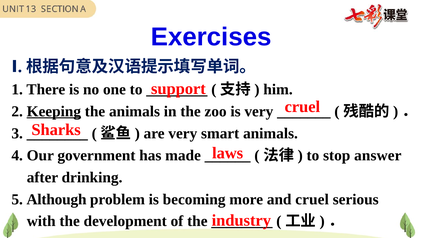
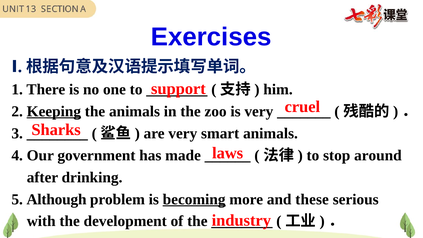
answer: answer -> around (378, 155)
becoming underline: none -> present (194, 199)
and cruel: cruel -> these (312, 199)
